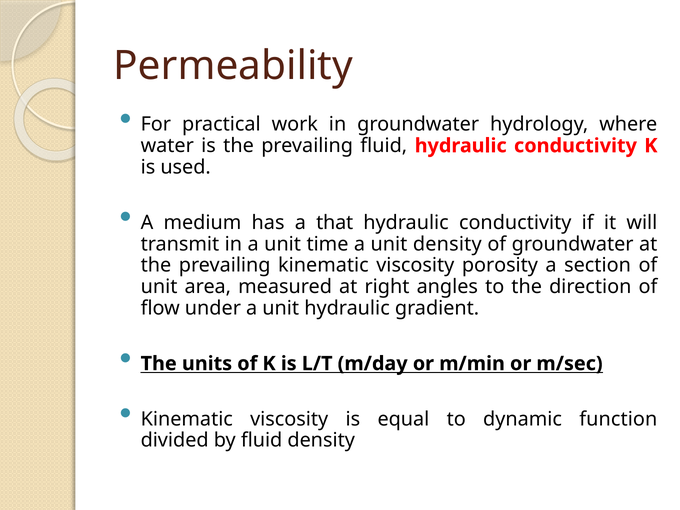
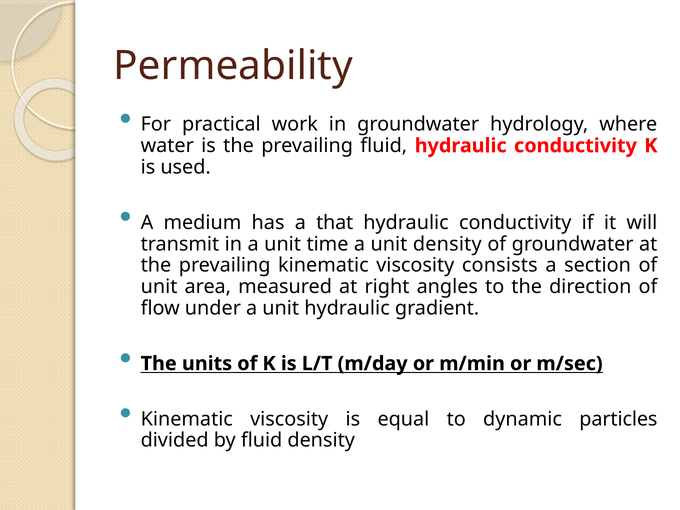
porosity: porosity -> consists (500, 265)
function: function -> particles (618, 419)
